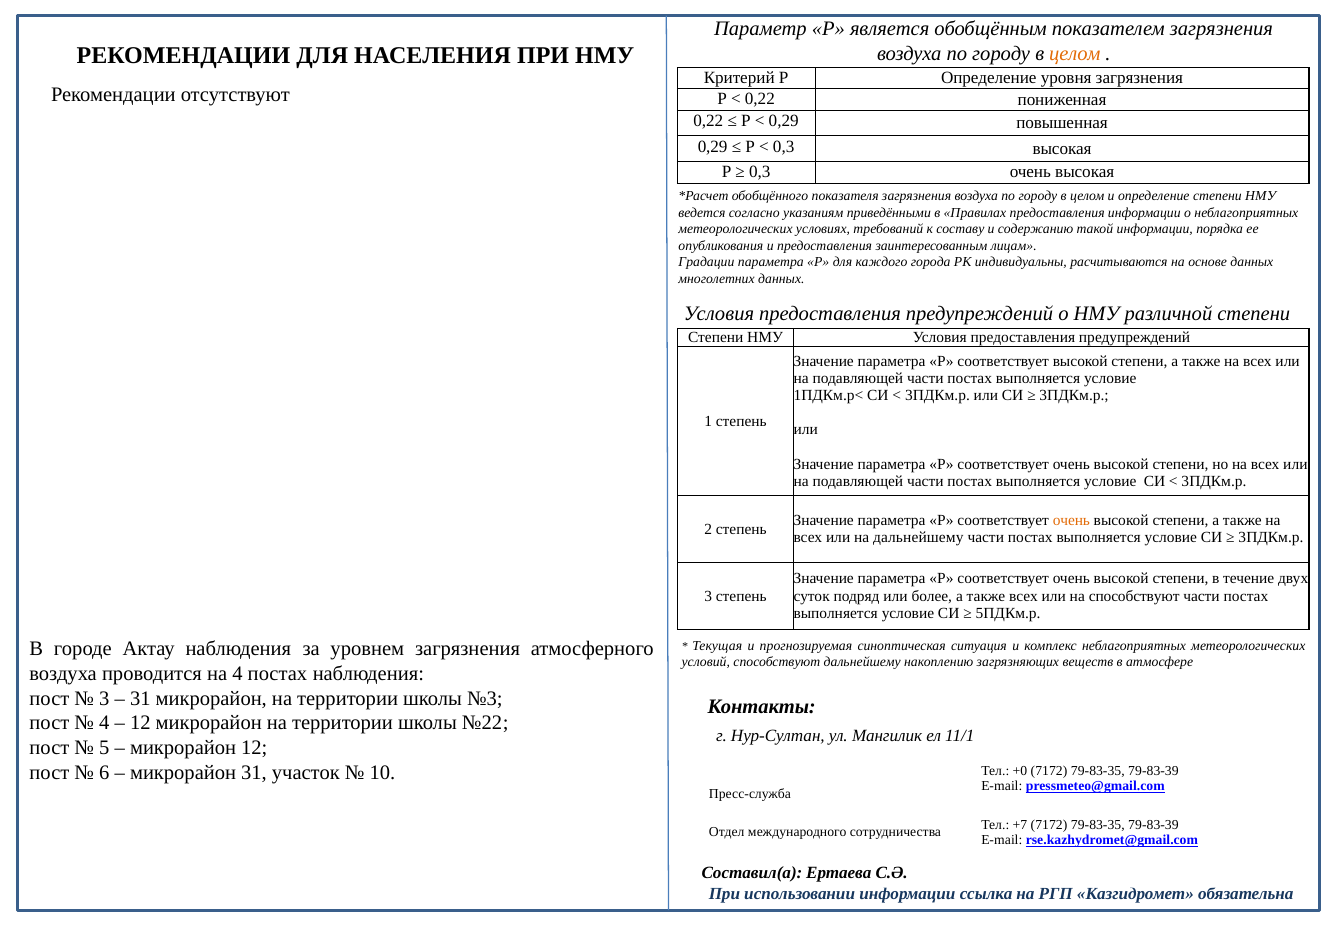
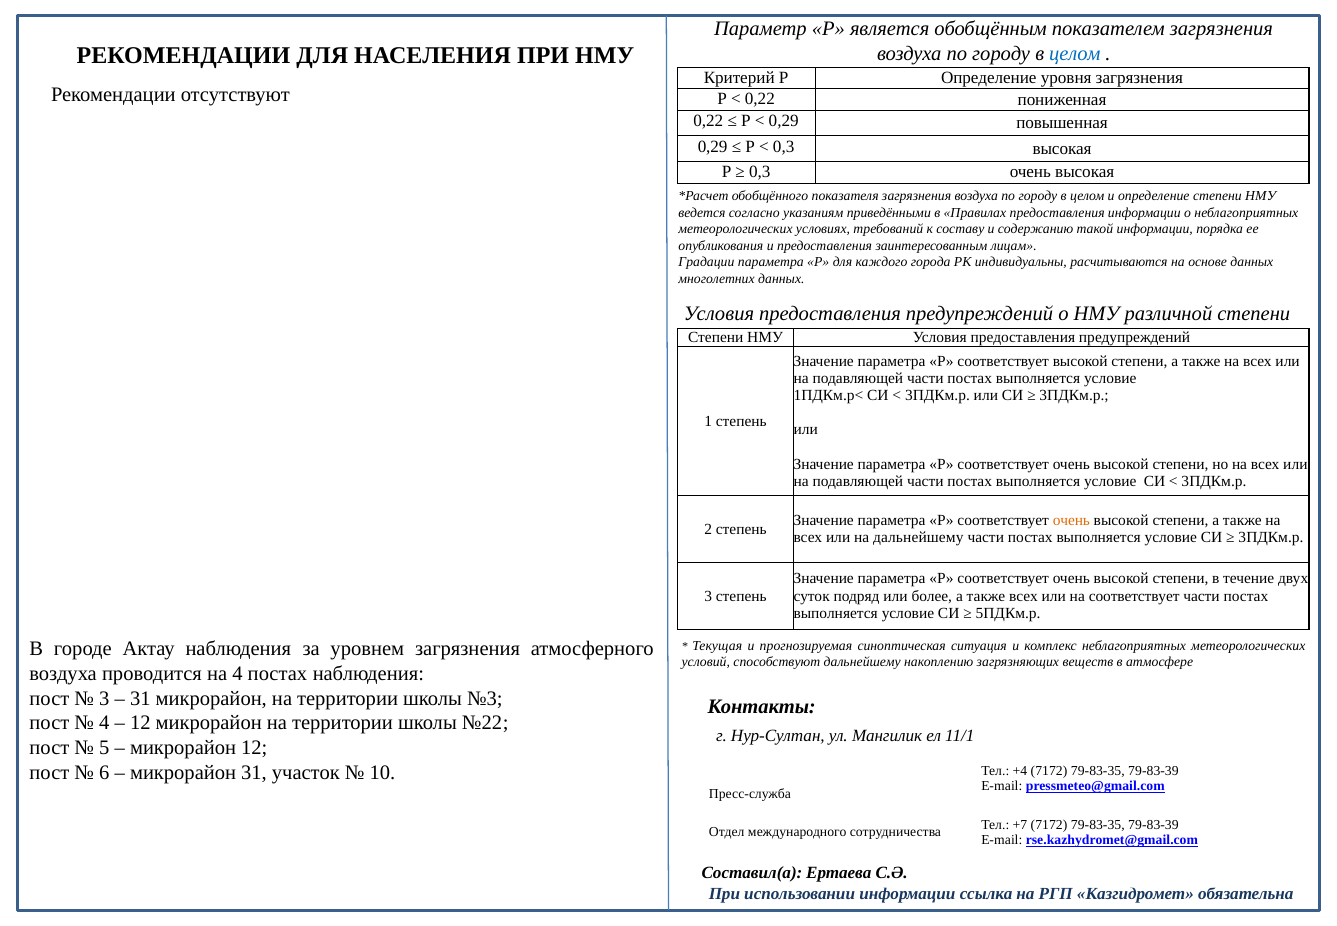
целом colour: orange -> blue (1075, 54)
на способствуют: способствуют -> соответствует (1134, 596)
+0: +0 -> +4 (1020, 771)
